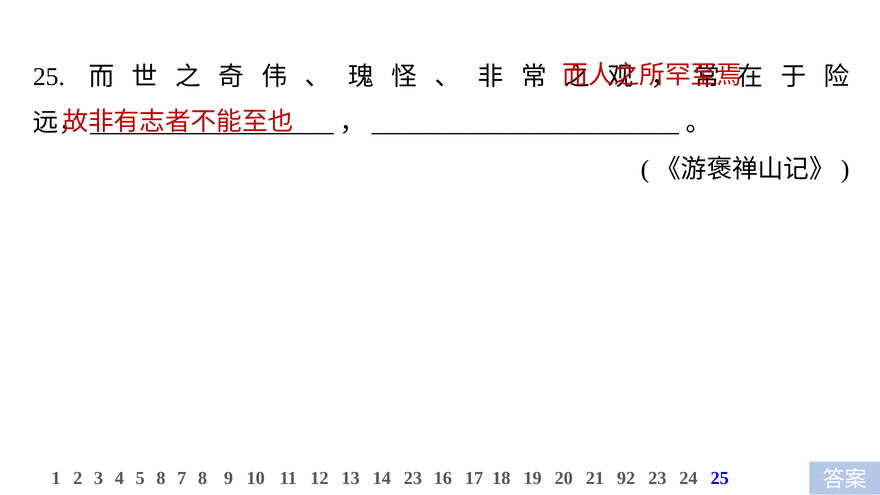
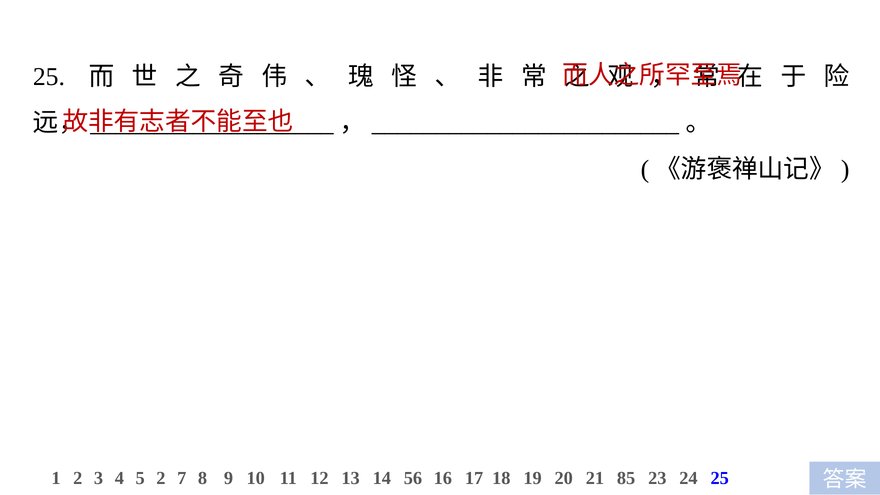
5 8: 8 -> 2 (161, 478)
14 23: 23 -> 56 (413, 478)
92: 92 -> 85 (626, 478)
